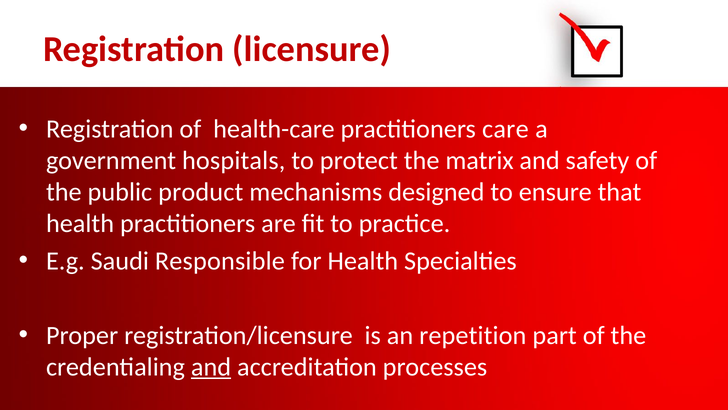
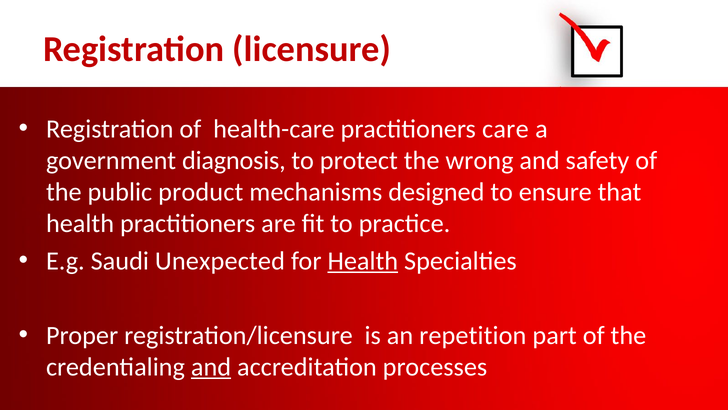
hospitals: hospitals -> diagnosis (234, 160)
matrix: matrix -> wrong (479, 160)
Responsible: Responsible -> Unexpected (220, 261)
Health underline: none -> present (363, 261)
